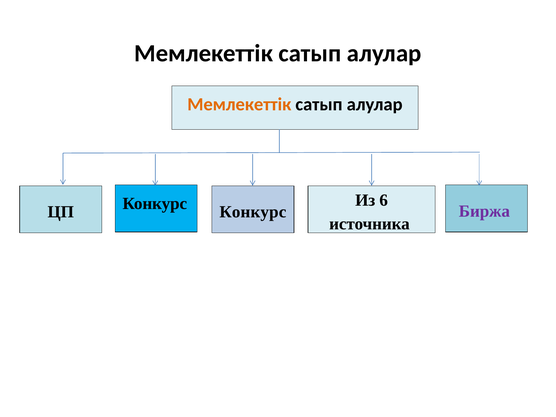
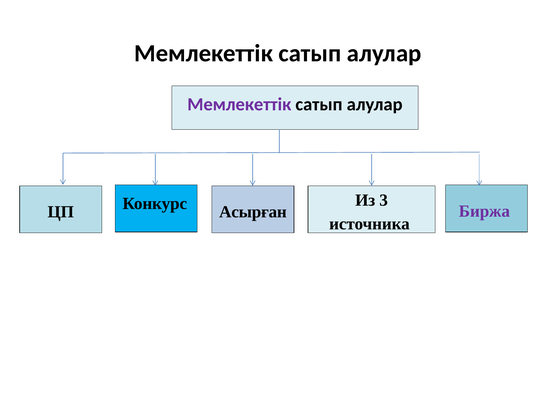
Мемлекеттік colour: orange -> purple (239, 104)
6: 6 -> 3 (384, 200)
Конкурс Конкурс: Конкурс -> Асырған (253, 212)
